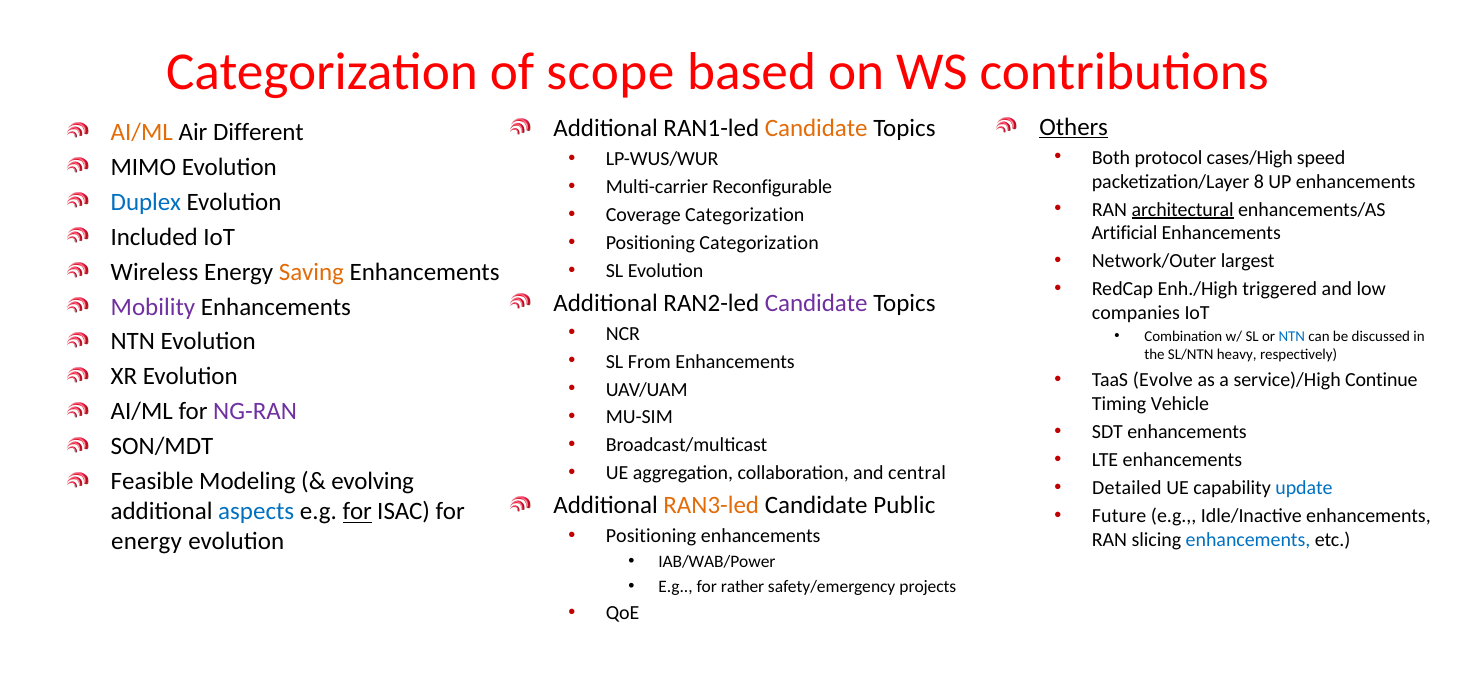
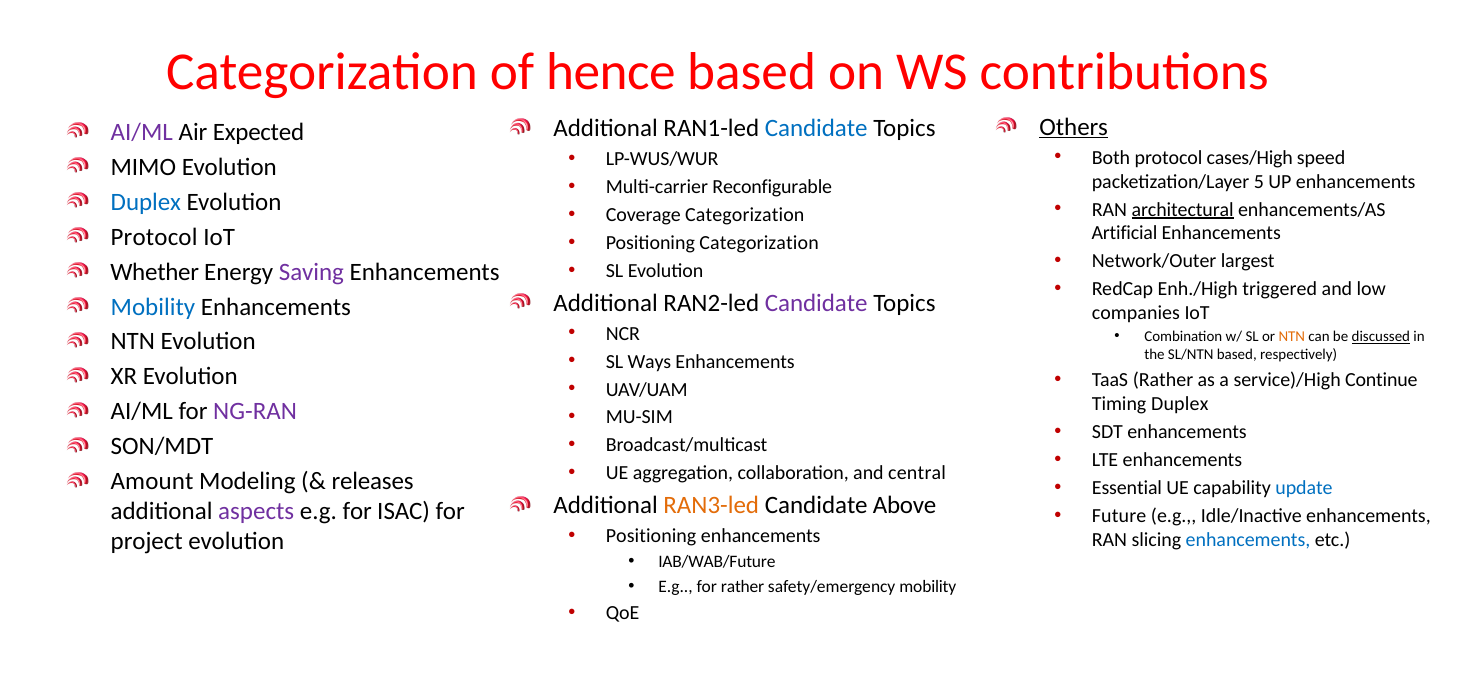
scope: scope -> hence (611, 72)
Candidate colour: orange -> blue (816, 128)
AI/ML colour: orange -> purple (142, 132)
Different: Different -> Expected (259, 132)
8: 8 -> 5 (1259, 182)
Included: Included -> Protocol (154, 237)
Wireless: Wireless -> Whether (155, 272)
Saving colour: orange -> purple (311, 272)
Mobility colour: purple -> blue (153, 307)
NTN colour: blue -> orange (1292, 337)
discussed underline: none -> present (1381, 337)
SL/NTN heavy: heavy -> based (1237, 355)
From: From -> Ways (649, 362)
TaaS Evolve: Evolve -> Rather (1163, 380)
Timing Vehicle: Vehicle -> Duplex (1180, 404)
Feasible: Feasible -> Amount (152, 482)
evolving: evolving -> releases (373, 482)
Detailed: Detailed -> Essential (1127, 488)
Public: Public -> Above (905, 506)
aspects colour: blue -> purple (256, 512)
for underline: present -> none (357, 512)
energy: energy -> project (147, 542)
IAB/WAB/Power: IAB/WAB/Power -> IAB/WAB/Future (717, 562)
safety/emergency projects: projects -> mobility (928, 587)
